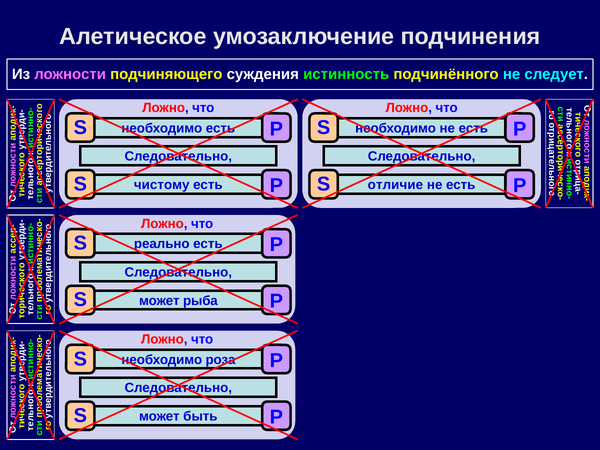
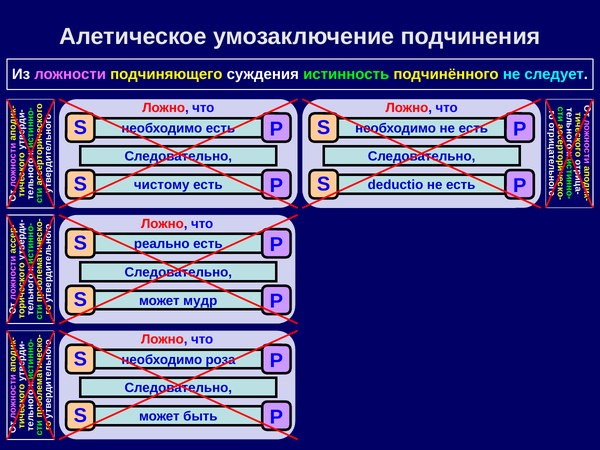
отличие: отличие -> deductio (395, 185)
рыба: рыба -> мудр (200, 301)
